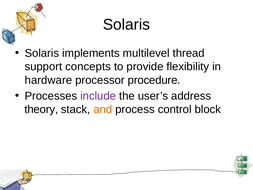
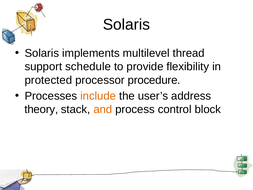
concepts: concepts -> schedule (88, 67)
hardware: hardware -> protected (48, 80)
include colour: purple -> orange (98, 96)
